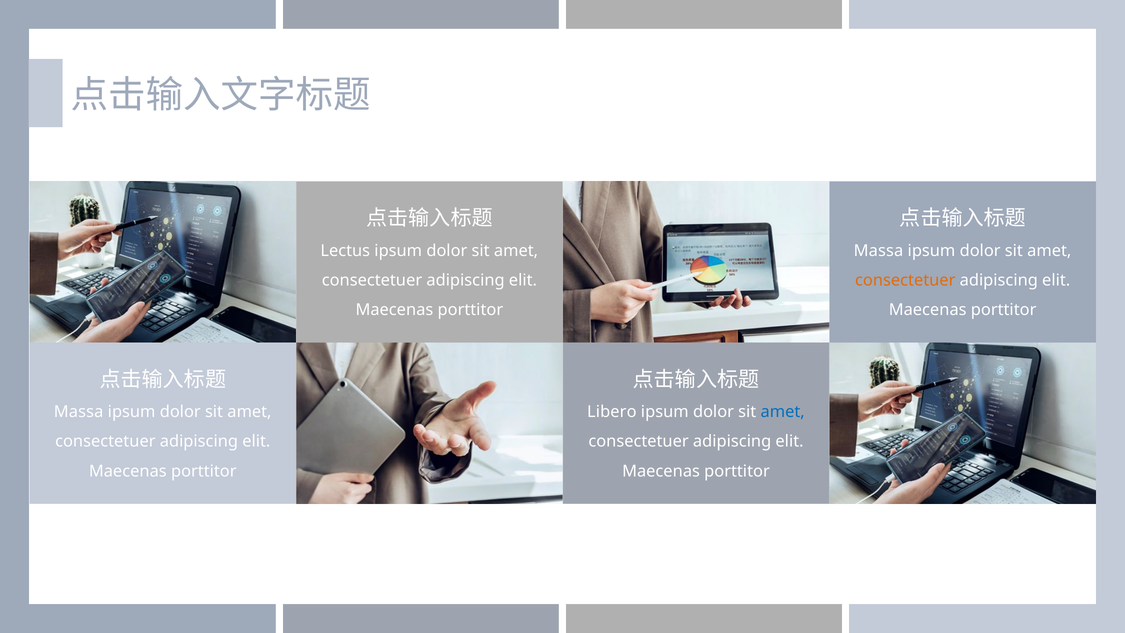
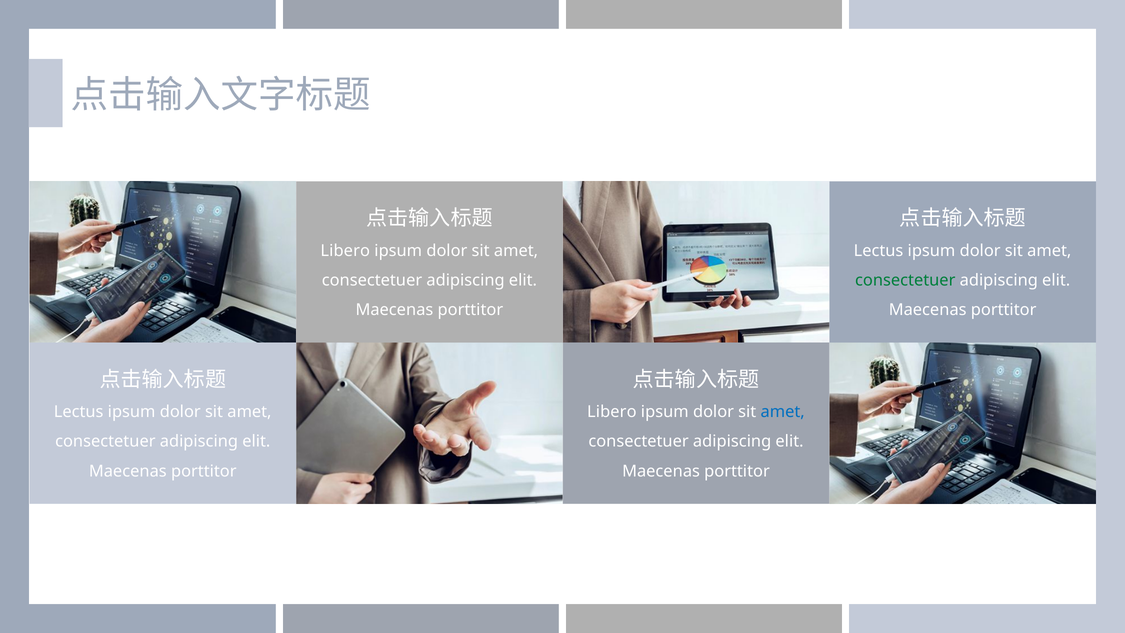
Lectus: Lectus -> Libero (345, 251)
Massa: Massa -> Lectus (879, 251)
consectetuer colour: orange -> green (905, 280)
Massa: Massa -> Lectus (79, 412)
